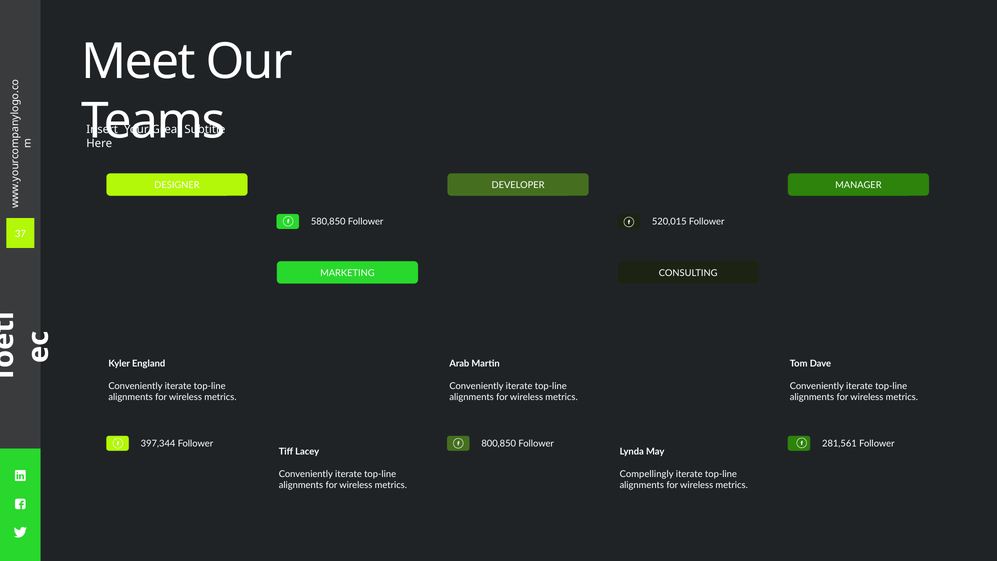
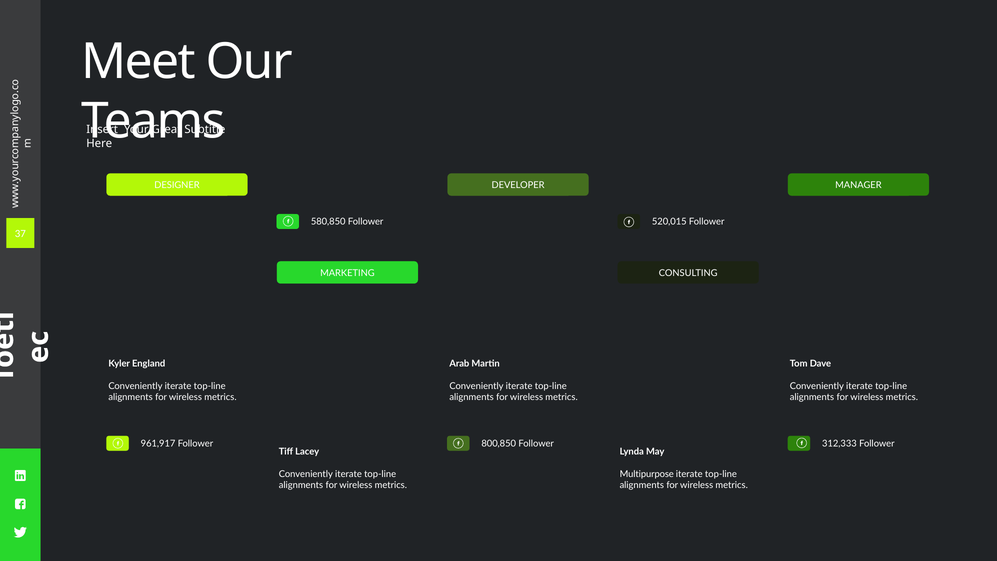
397,344: 397,344 -> 961,917 (158, 443)
281,561: 281,561 -> 312,333 (839, 443)
Compellingly: Compellingly -> Multipurpose (647, 474)
